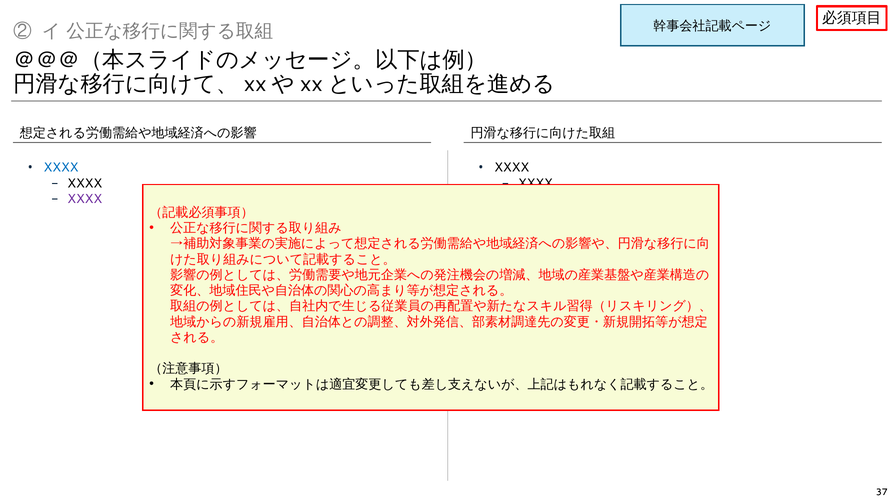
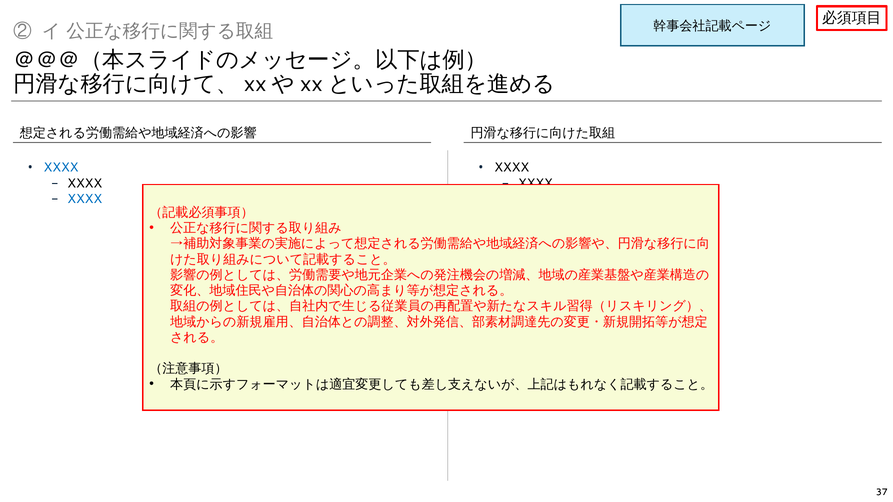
XXXX colour: purple -> blue (85, 199)
